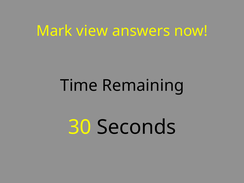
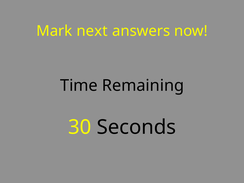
view: view -> next (92, 31)
